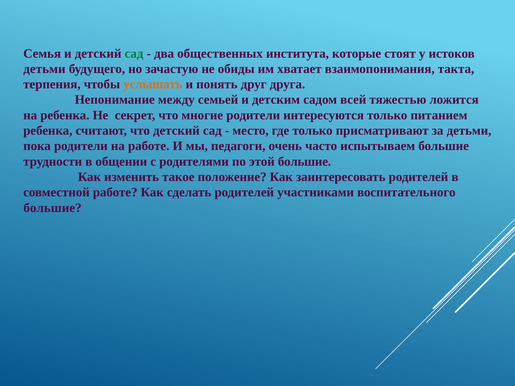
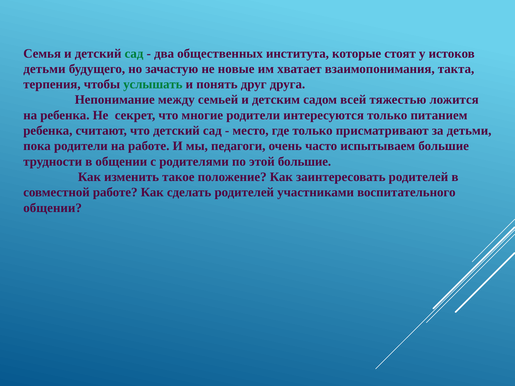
обиды: обиды -> новые (236, 69)
услышать colour: orange -> green (153, 84)
большие: большие -> общении (53, 208)
